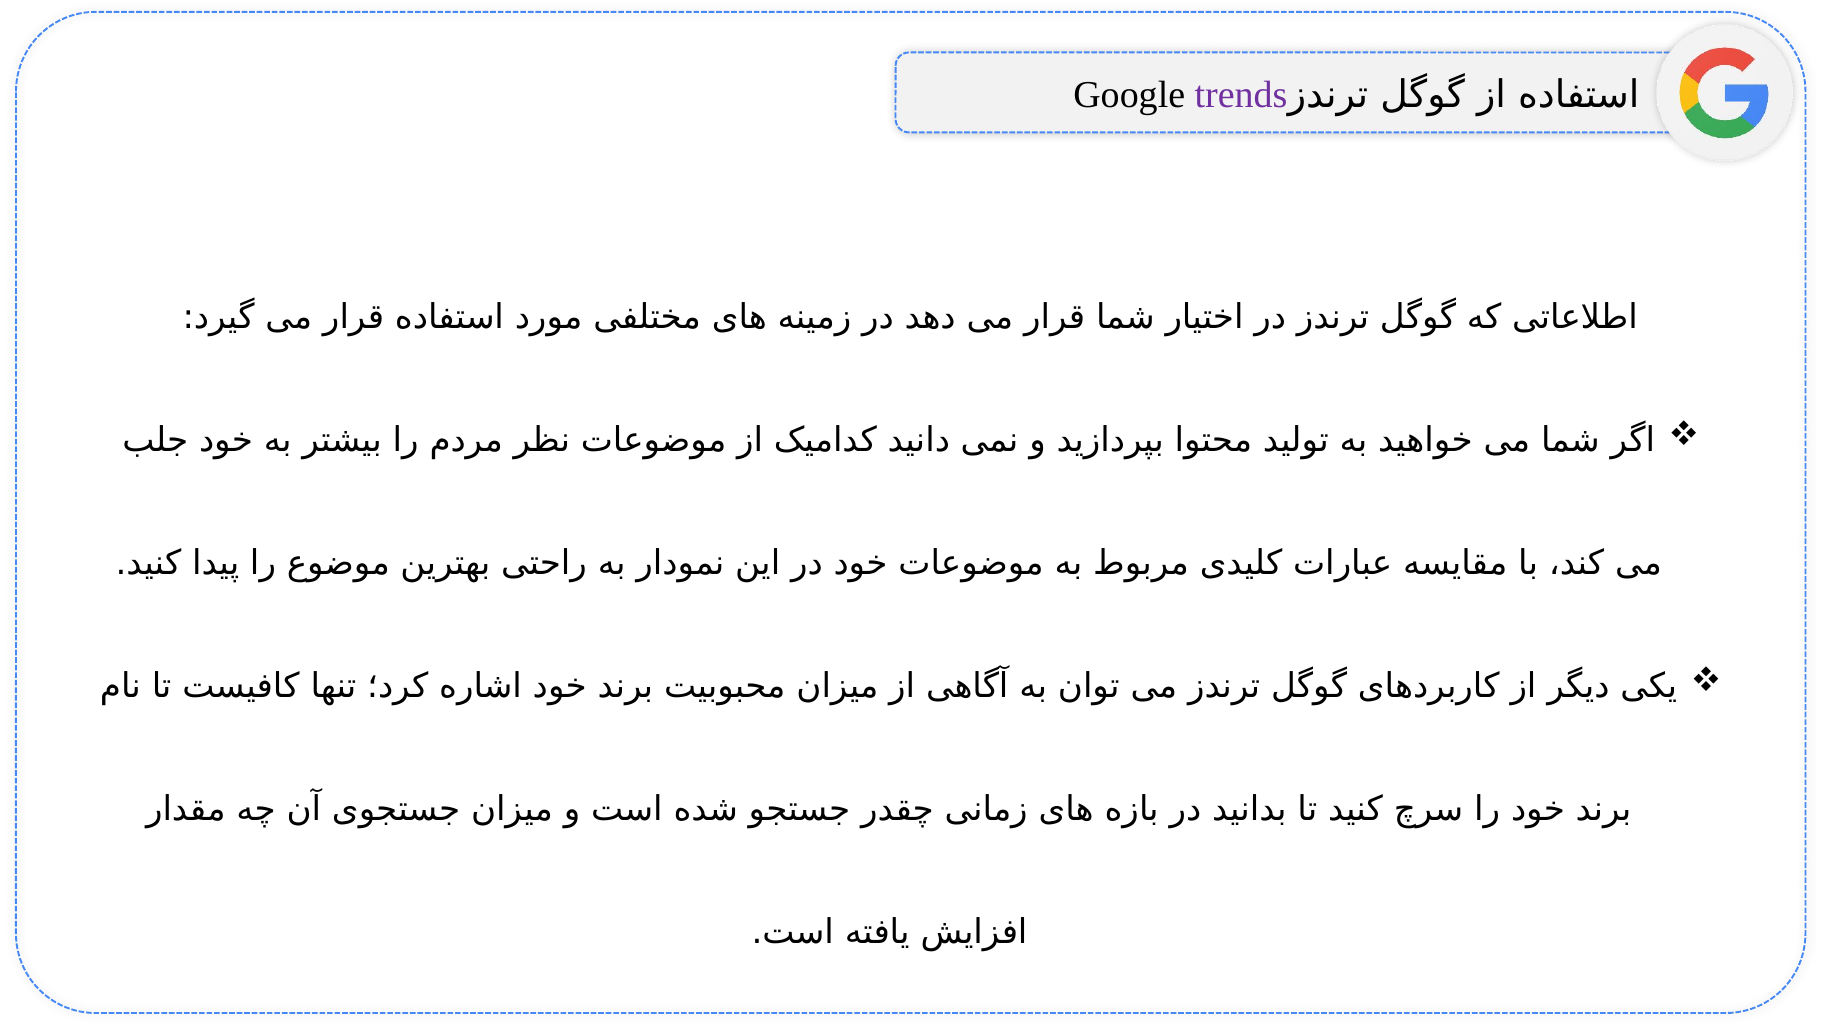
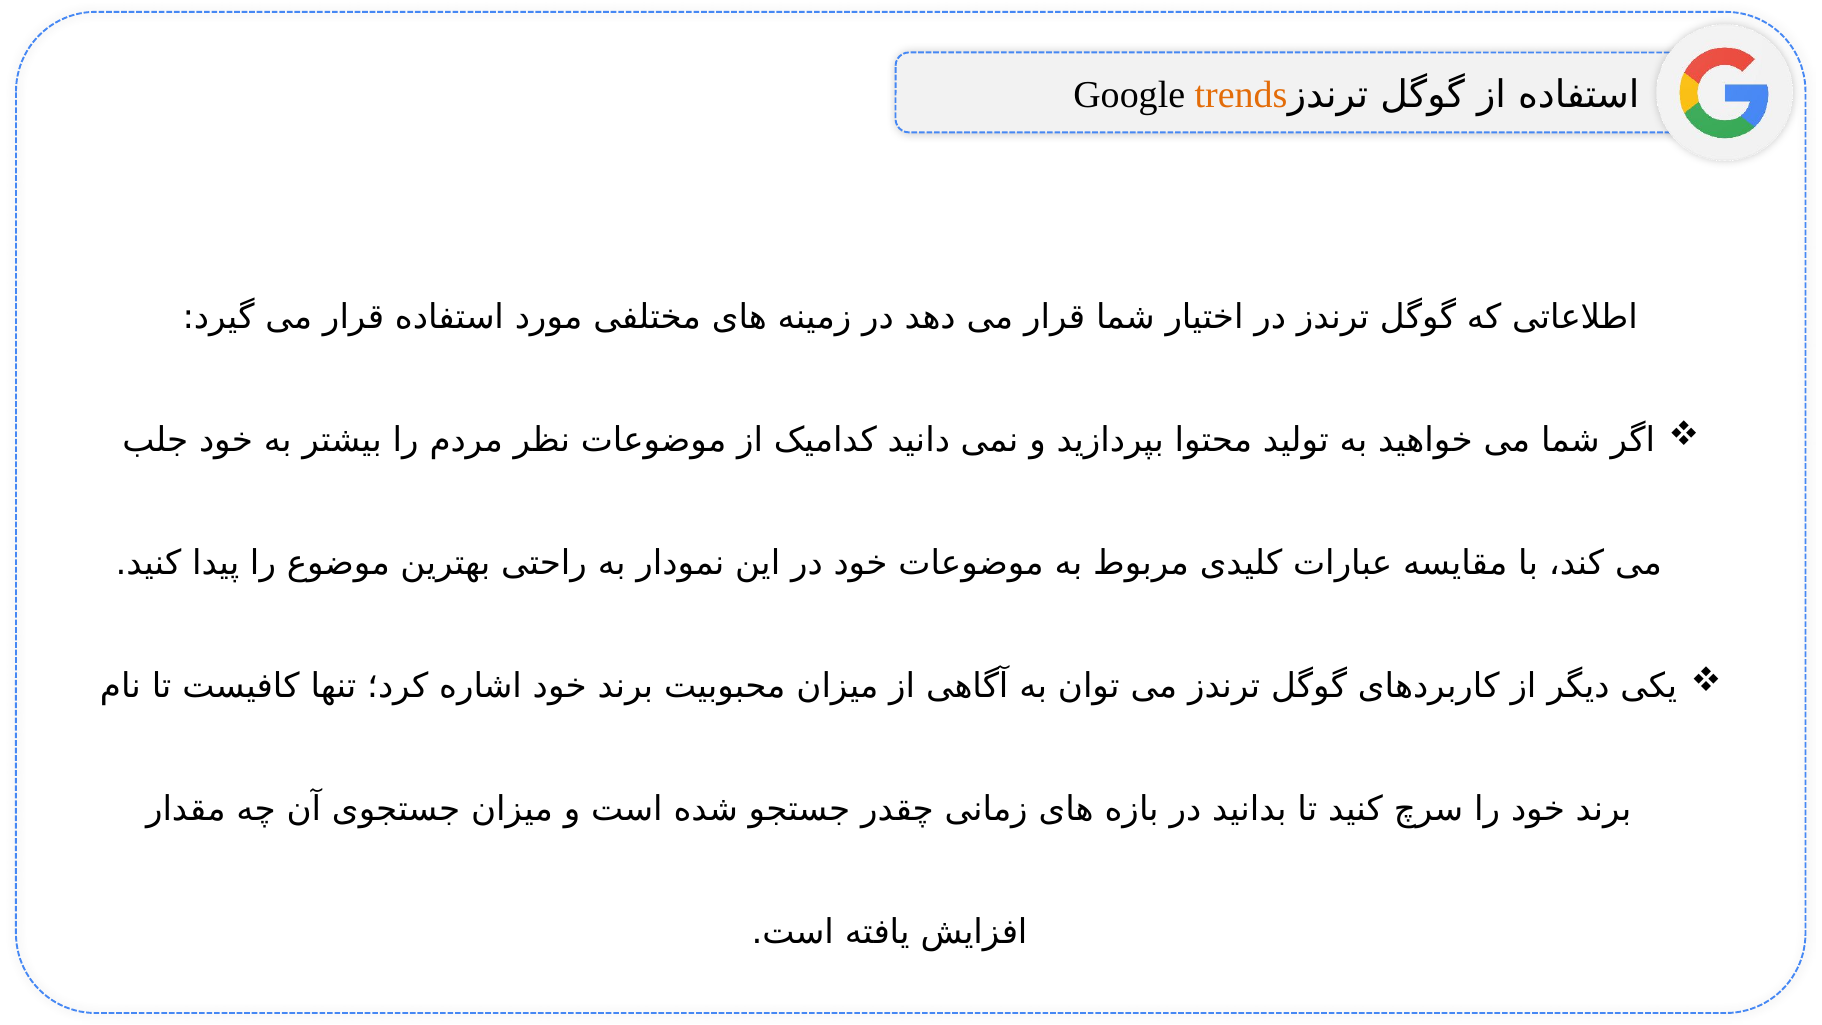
trends colour: purple -> orange (1241, 95)
